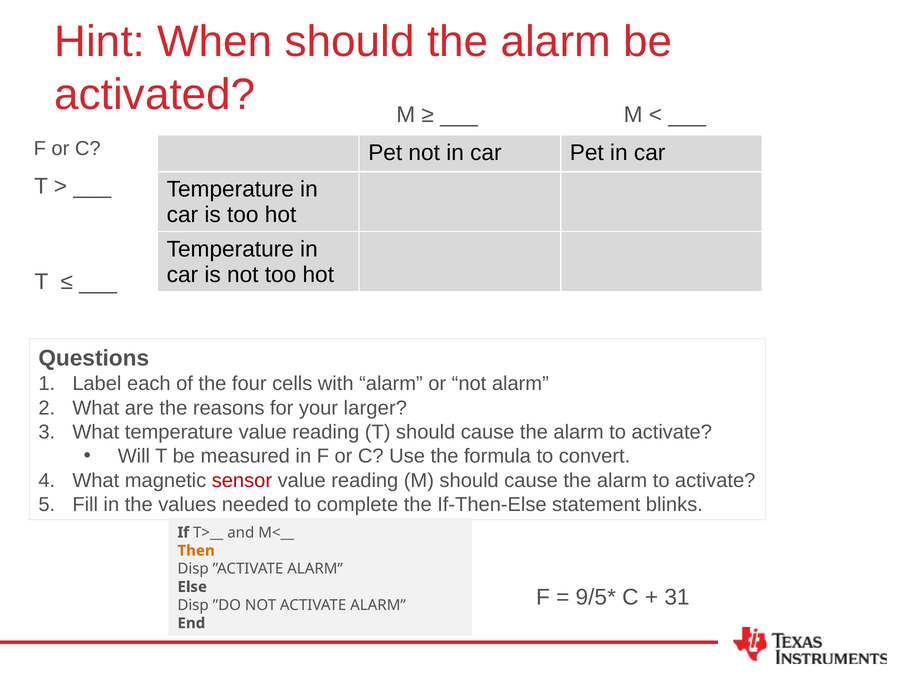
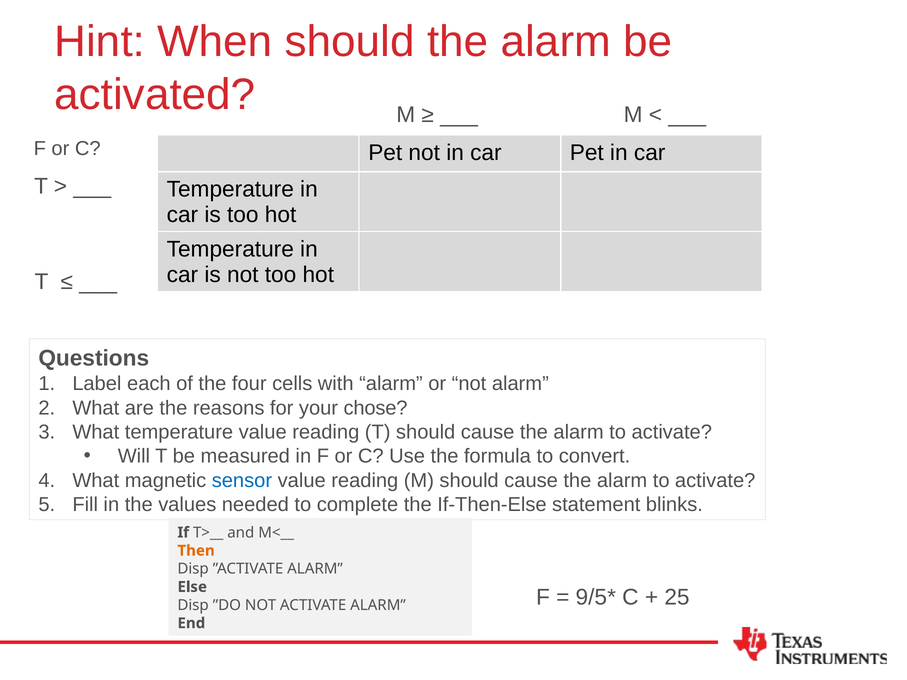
larger: larger -> chose (375, 408)
sensor colour: red -> blue (242, 481)
31: 31 -> 25 (677, 597)
